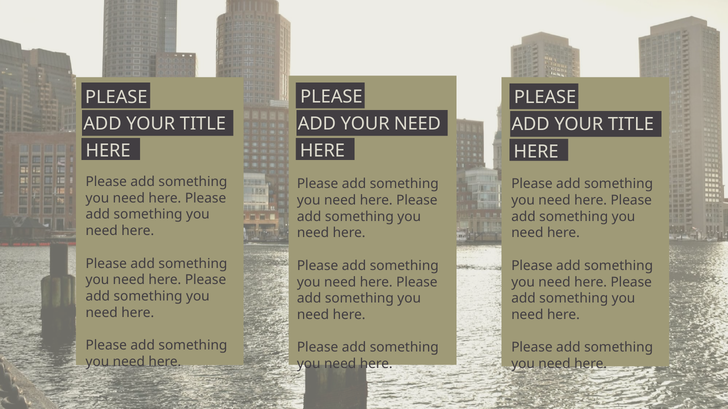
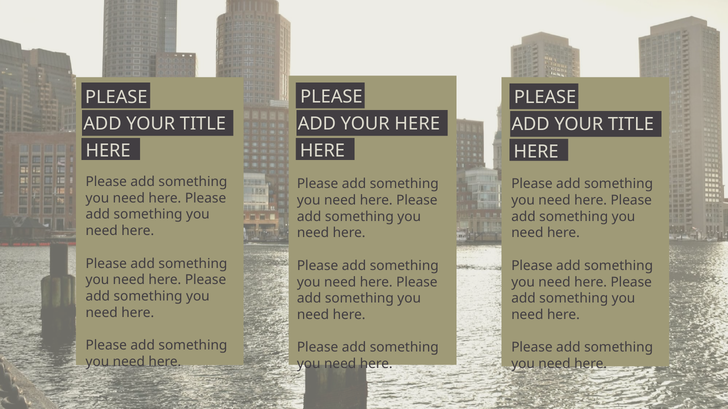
YOUR NEED: NEED -> HERE (417, 124)
